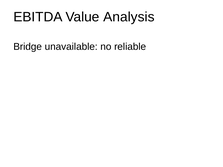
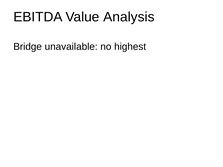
reliable: reliable -> highest (130, 47)
